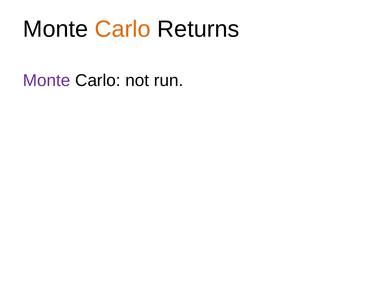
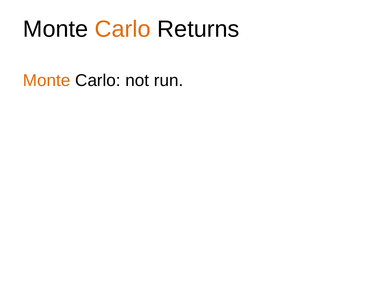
Monte colour: purple -> orange (47, 81)
